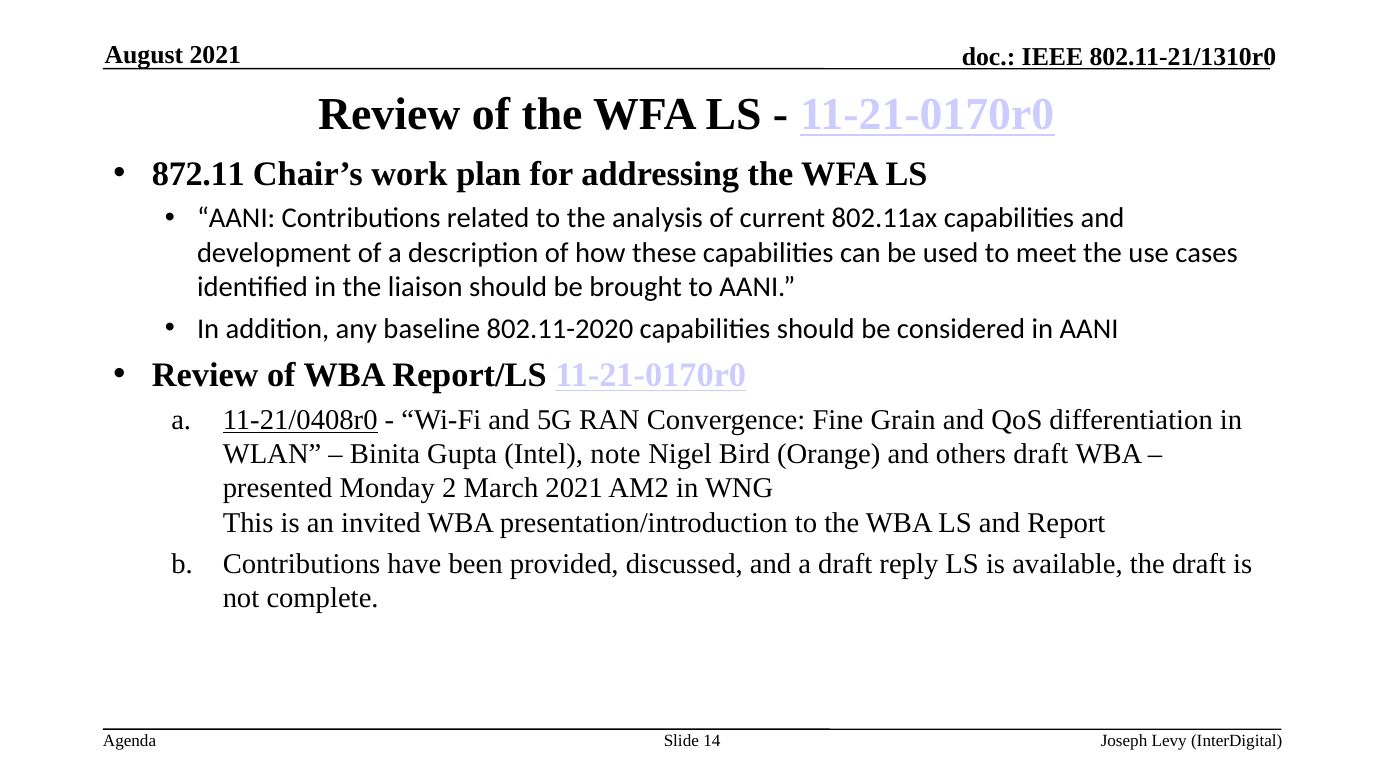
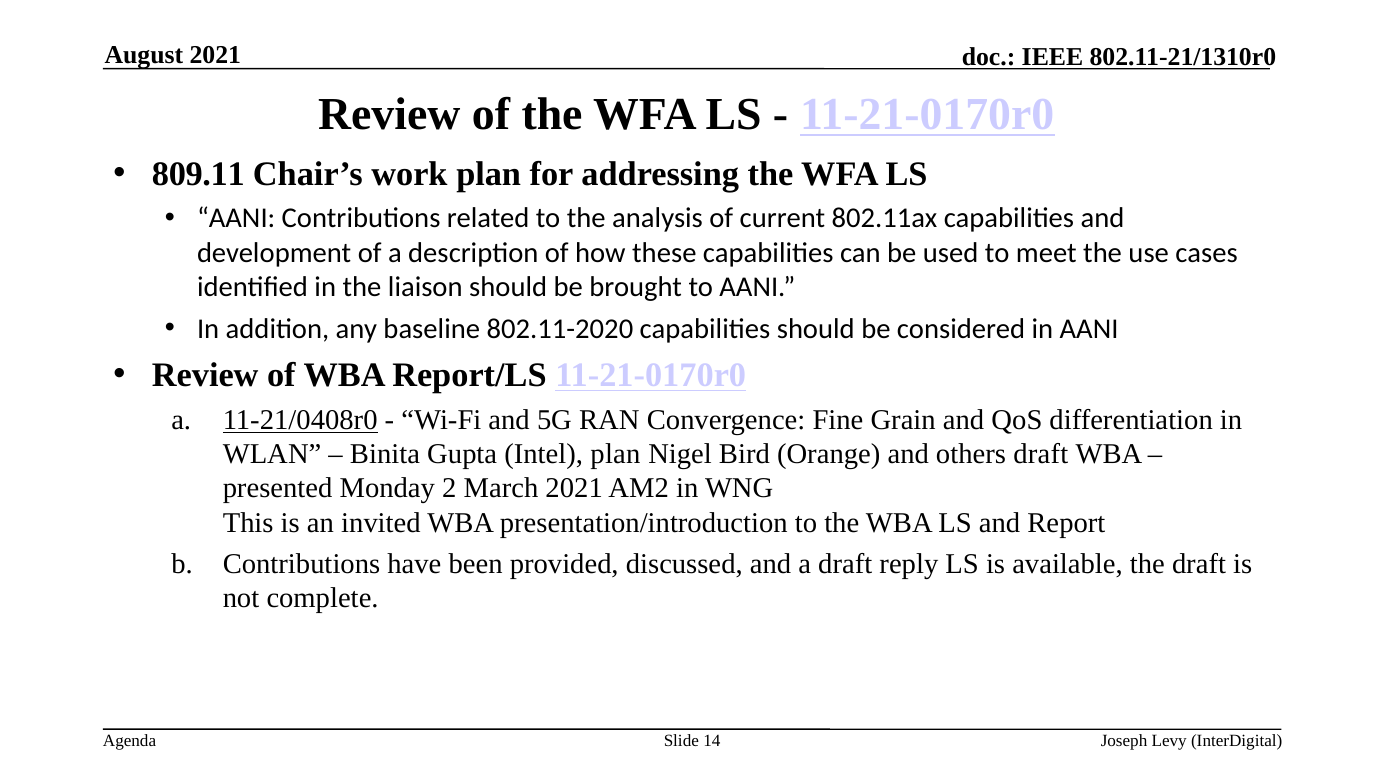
872.11: 872.11 -> 809.11 (198, 174)
Intel note: note -> plan (615, 454)
